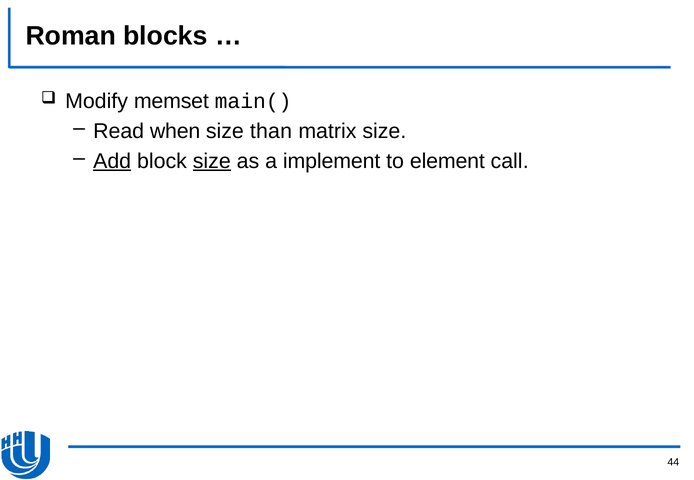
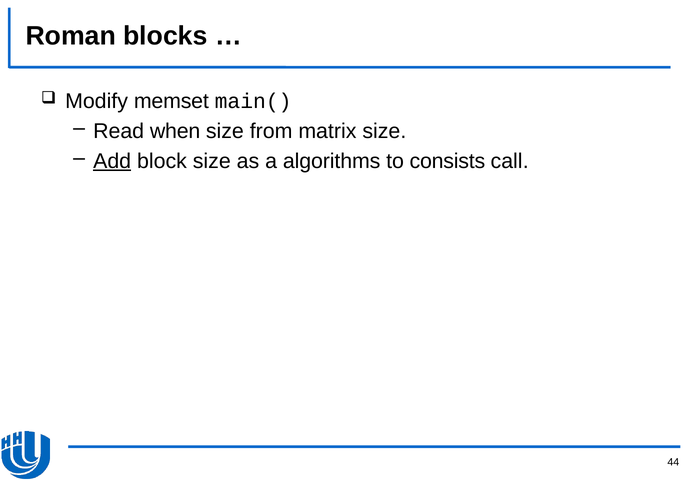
than: than -> from (271, 131)
size underline: present -> none (212, 161)
implement: implement -> algorithms (332, 161)
element: element -> consists (447, 161)
